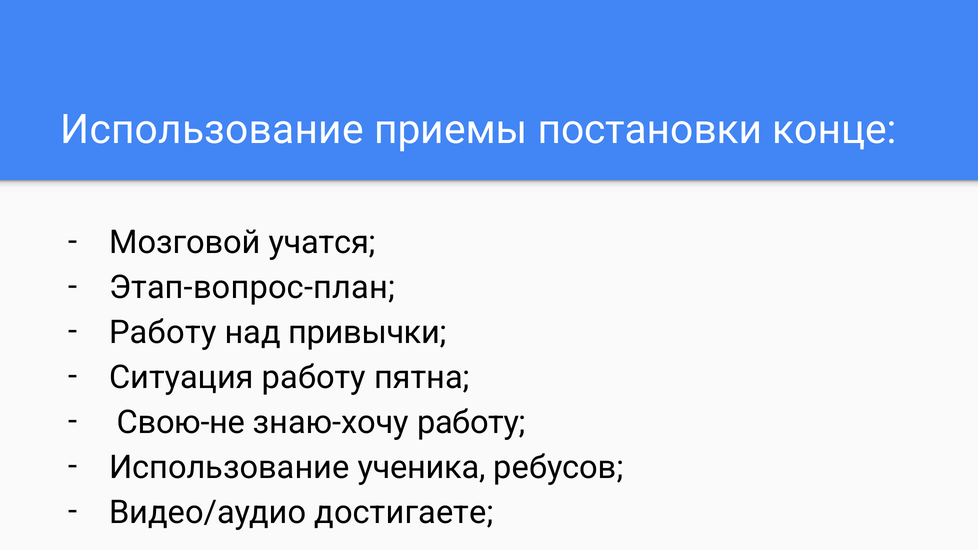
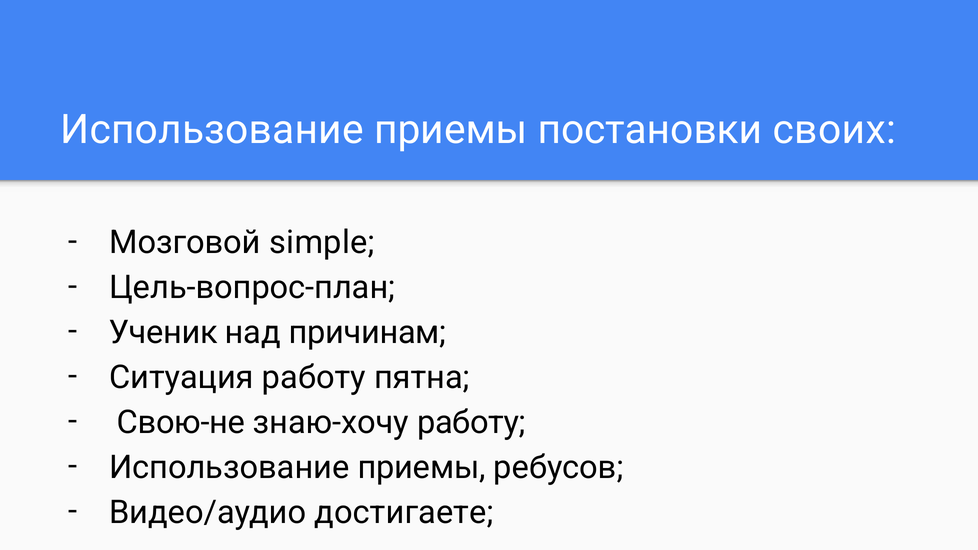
конце: конце -> своих (834, 130)
учатся: учатся -> simple (322, 243)
Этап-вопрос-план: Этап-вопрос-план -> Цель-вопрос-план (252, 288)
Работу: Работу -> Ученик (163, 333)
привычки: привычки -> причинам (368, 333)
ученика: ученика -> приемы (422, 468)
